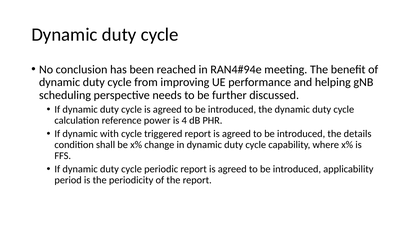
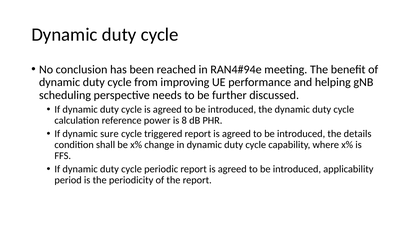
4: 4 -> 8 (184, 121)
with: with -> sure (109, 134)
